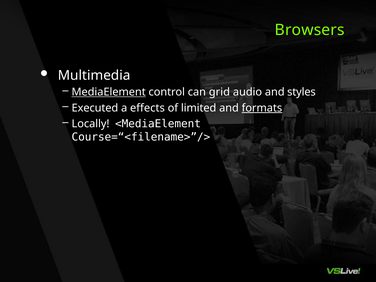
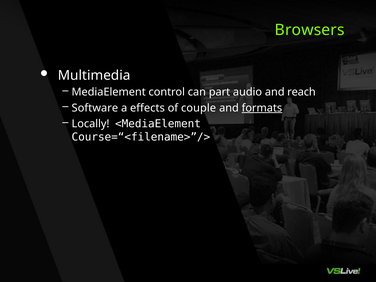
MediaElement underline: present -> none (109, 92)
grid: grid -> part (219, 92)
styles: styles -> reach (301, 92)
Executed: Executed -> Software (95, 108)
limited: limited -> couple (199, 108)
